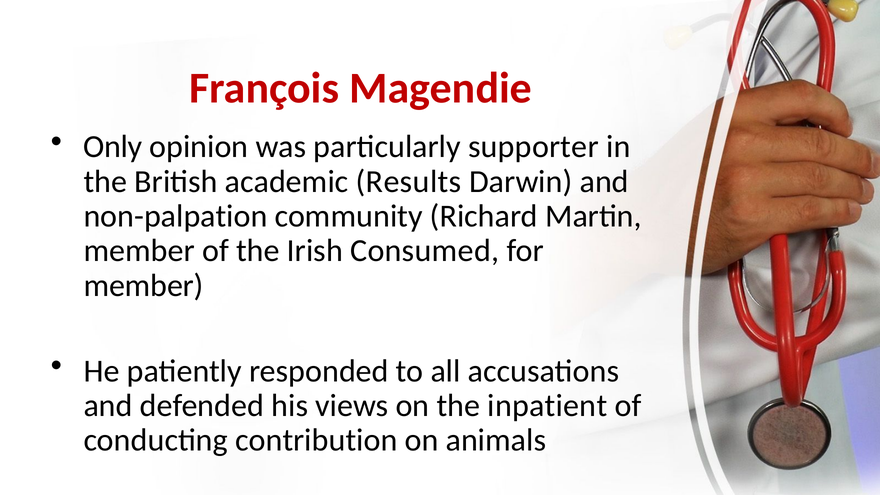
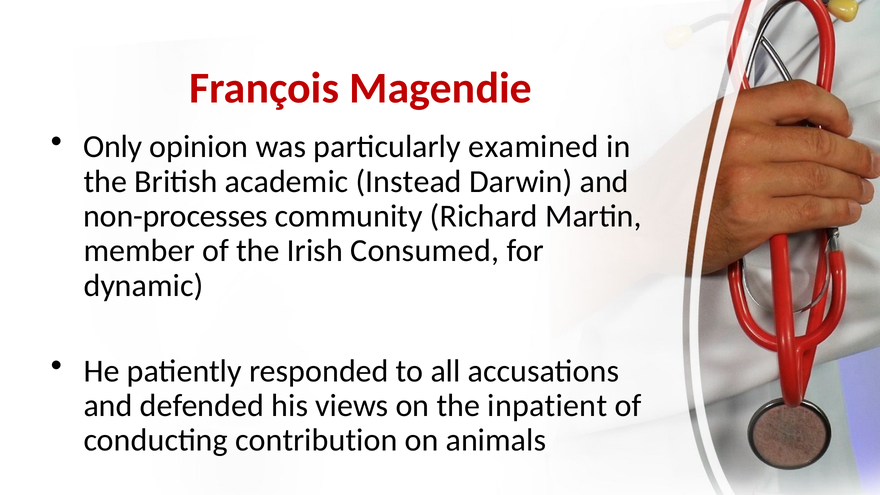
supporter: supporter -> examined (533, 147)
Results: Results -> Instead (409, 182)
non-palpation: non-palpation -> non-processes (176, 216)
member: member -> dynamic (144, 285)
